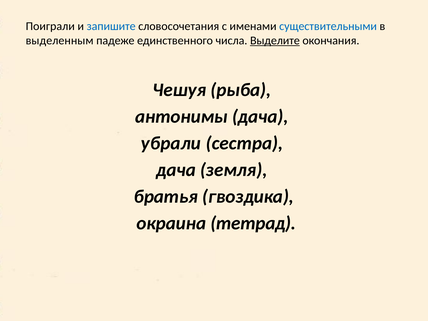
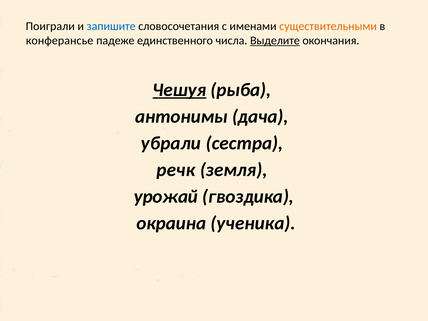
существительными colour: blue -> orange (328, 26)
выделенным: выделенным -> конферансье (60, 40)
Чешуя underline: none -> present (179, 90)
дача: дача -> речк (176, 170)
братья: братья -> урожай (166, 196)
тетрад: тетрад -> ученика (253, 223)
